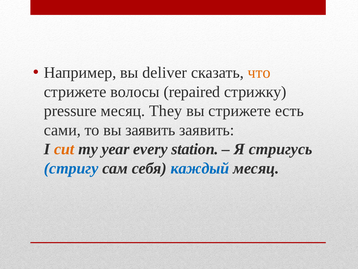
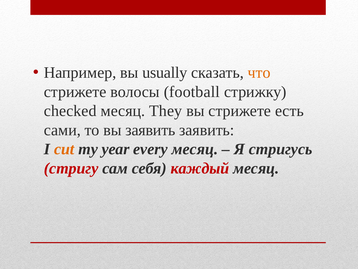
deliver: deliver -> usually (165, 73)
repaired: repaired -> football (192, 92)
pressure: pressure -> checked (70, 111)
every station: station -> месяц (195, 149)
стригу colour: blue -> red (71, 168)
каждый colour: blue -> red (200, 168)
